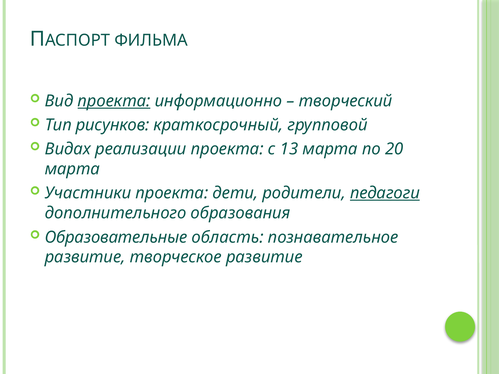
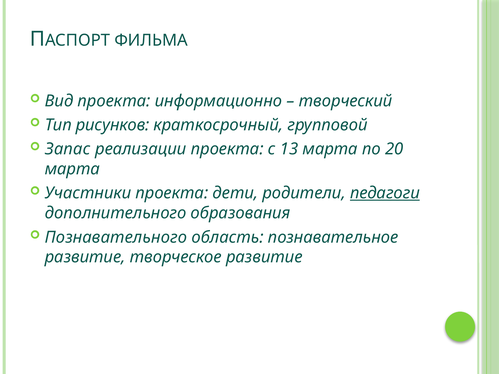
проекта underline: present -> none (114, 101)
Видах: Видах -> Запас (68, 149)
Образовательные: Образовательные -> Познавательного (116, 237)
